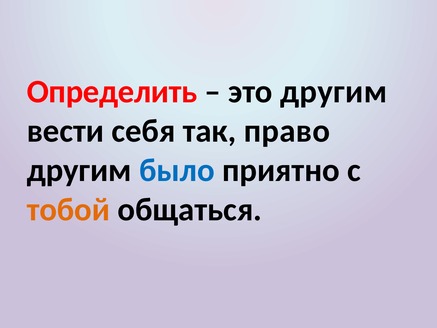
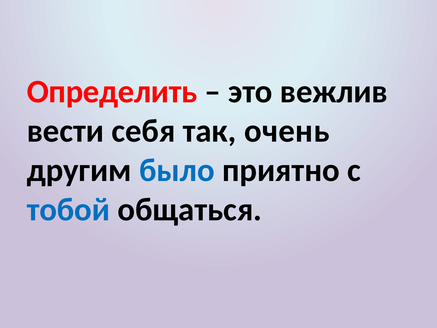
это другим: другим -> вежлив (334, 92)
право: право -> очень (287, 131)
тобой colour: orange -> blue (68, 210)
